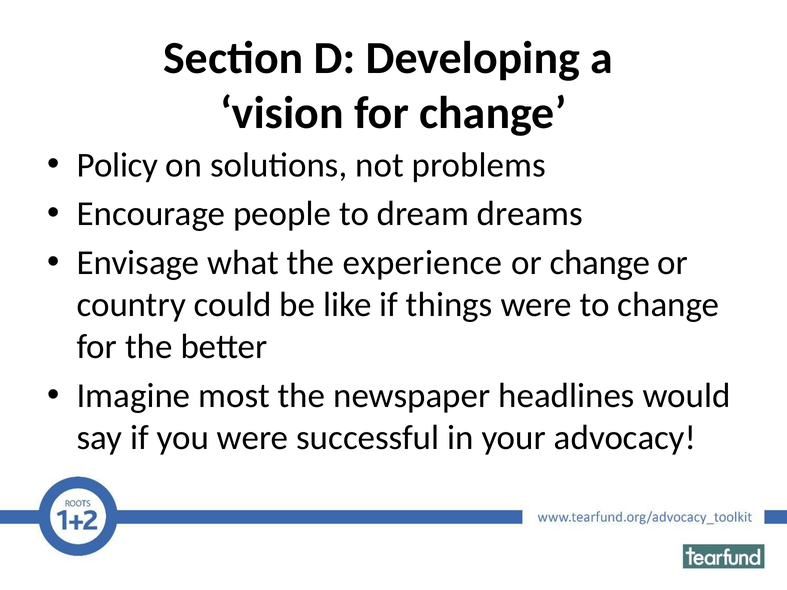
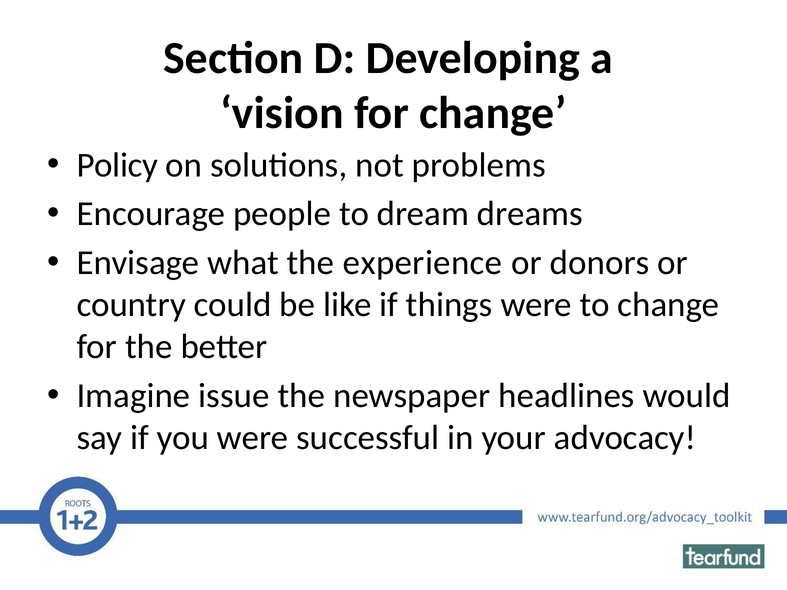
or change: change -> donors (600, 263)
most: most -> issue (234, 396)
